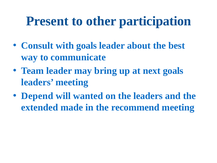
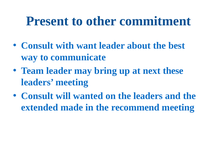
participation: participation -> commitment (155, 21)
with goals: goals -> want (87, 46)
next goals: goals -> these (173, 71)
Depend: Depend -> Consult (37, 96)
